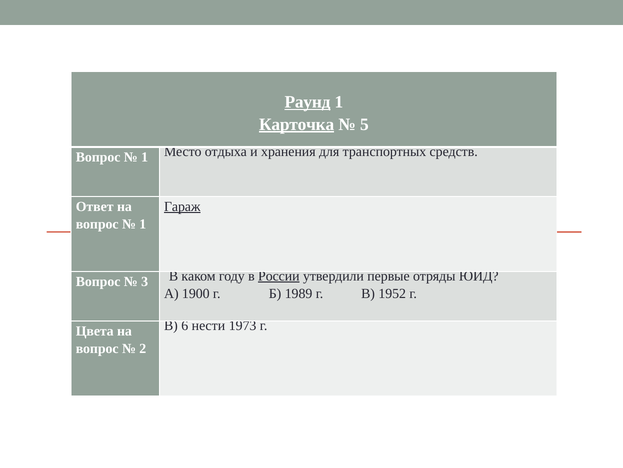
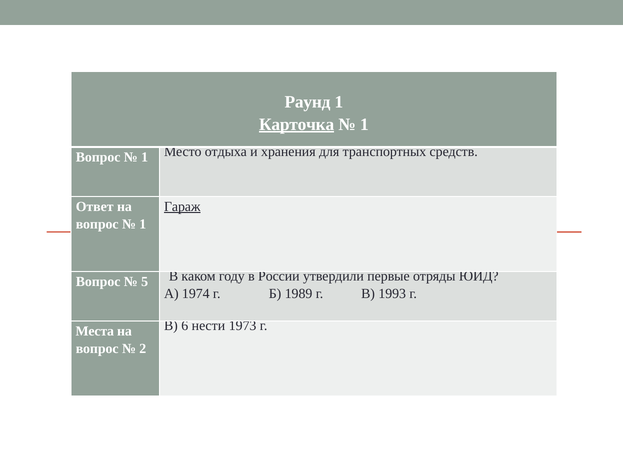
Раунд underline: present -> none (308, 102)
5: 5 -> 1 (364, 124)
3: 3 -> 5 (145, 281)
России underline: present -> none (279, 276)
1900: 1900 -> 1974 (196, 293)
1952: 1952 -> 1993 (392, 293)
Цвета: Цвета -> Места (95, 331)
